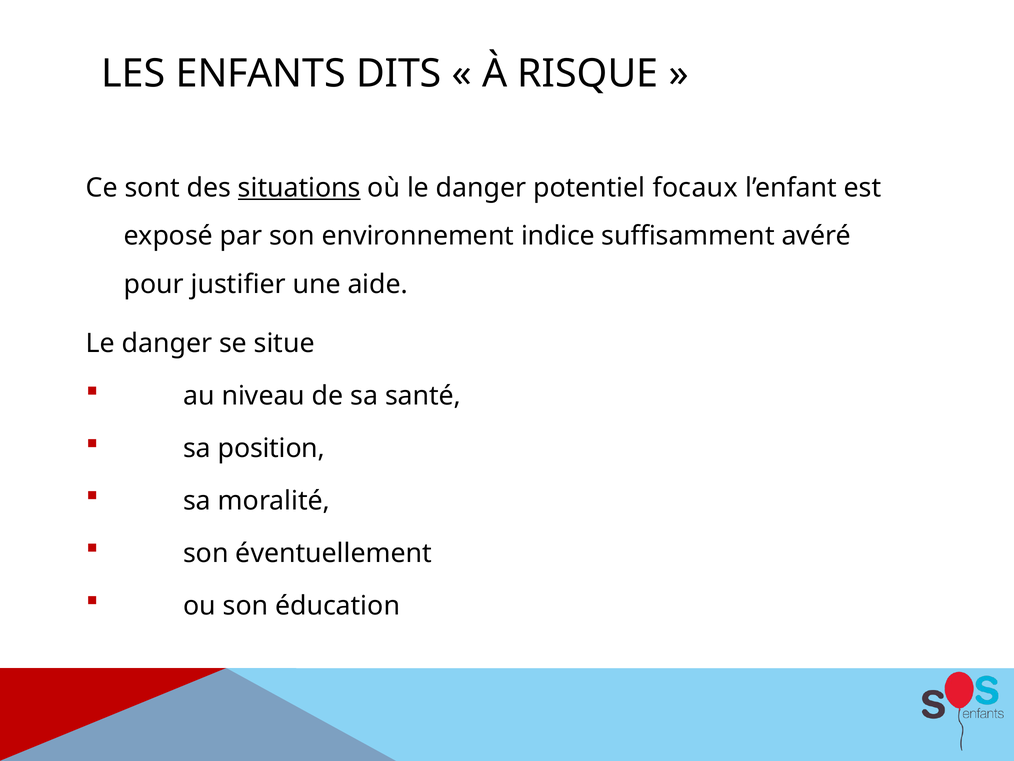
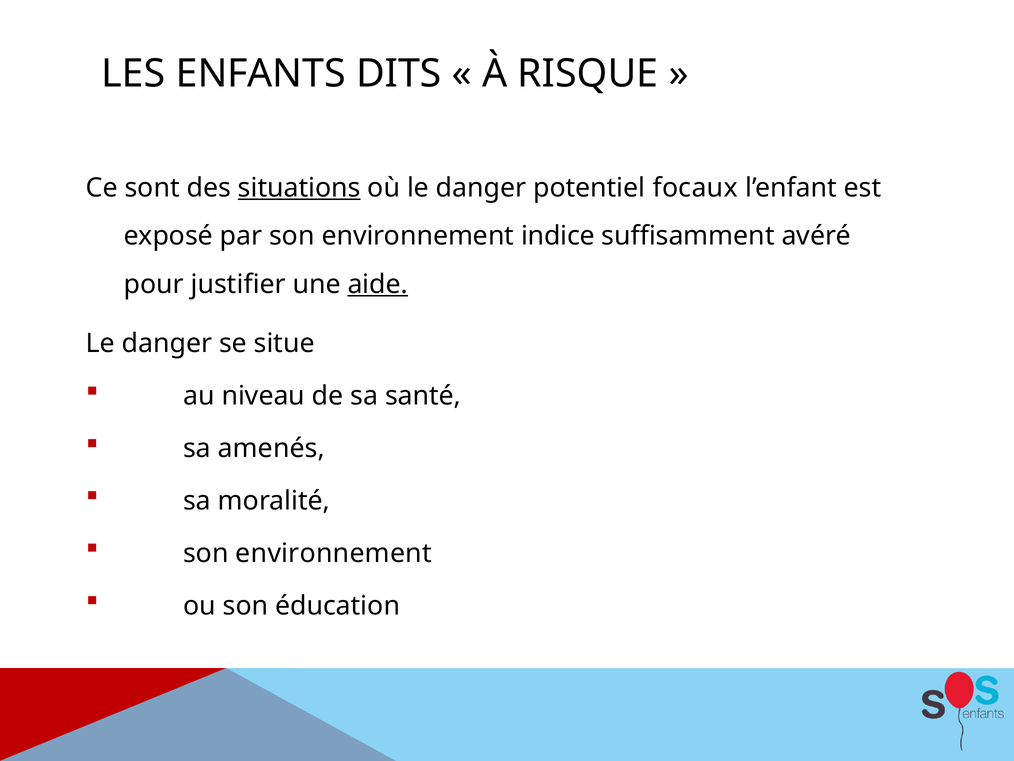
aide underline: none -> present (378, 284)
position: position -> amenés (271, 448)
éventuellement: éventuellement -> environnement (334, 553)
